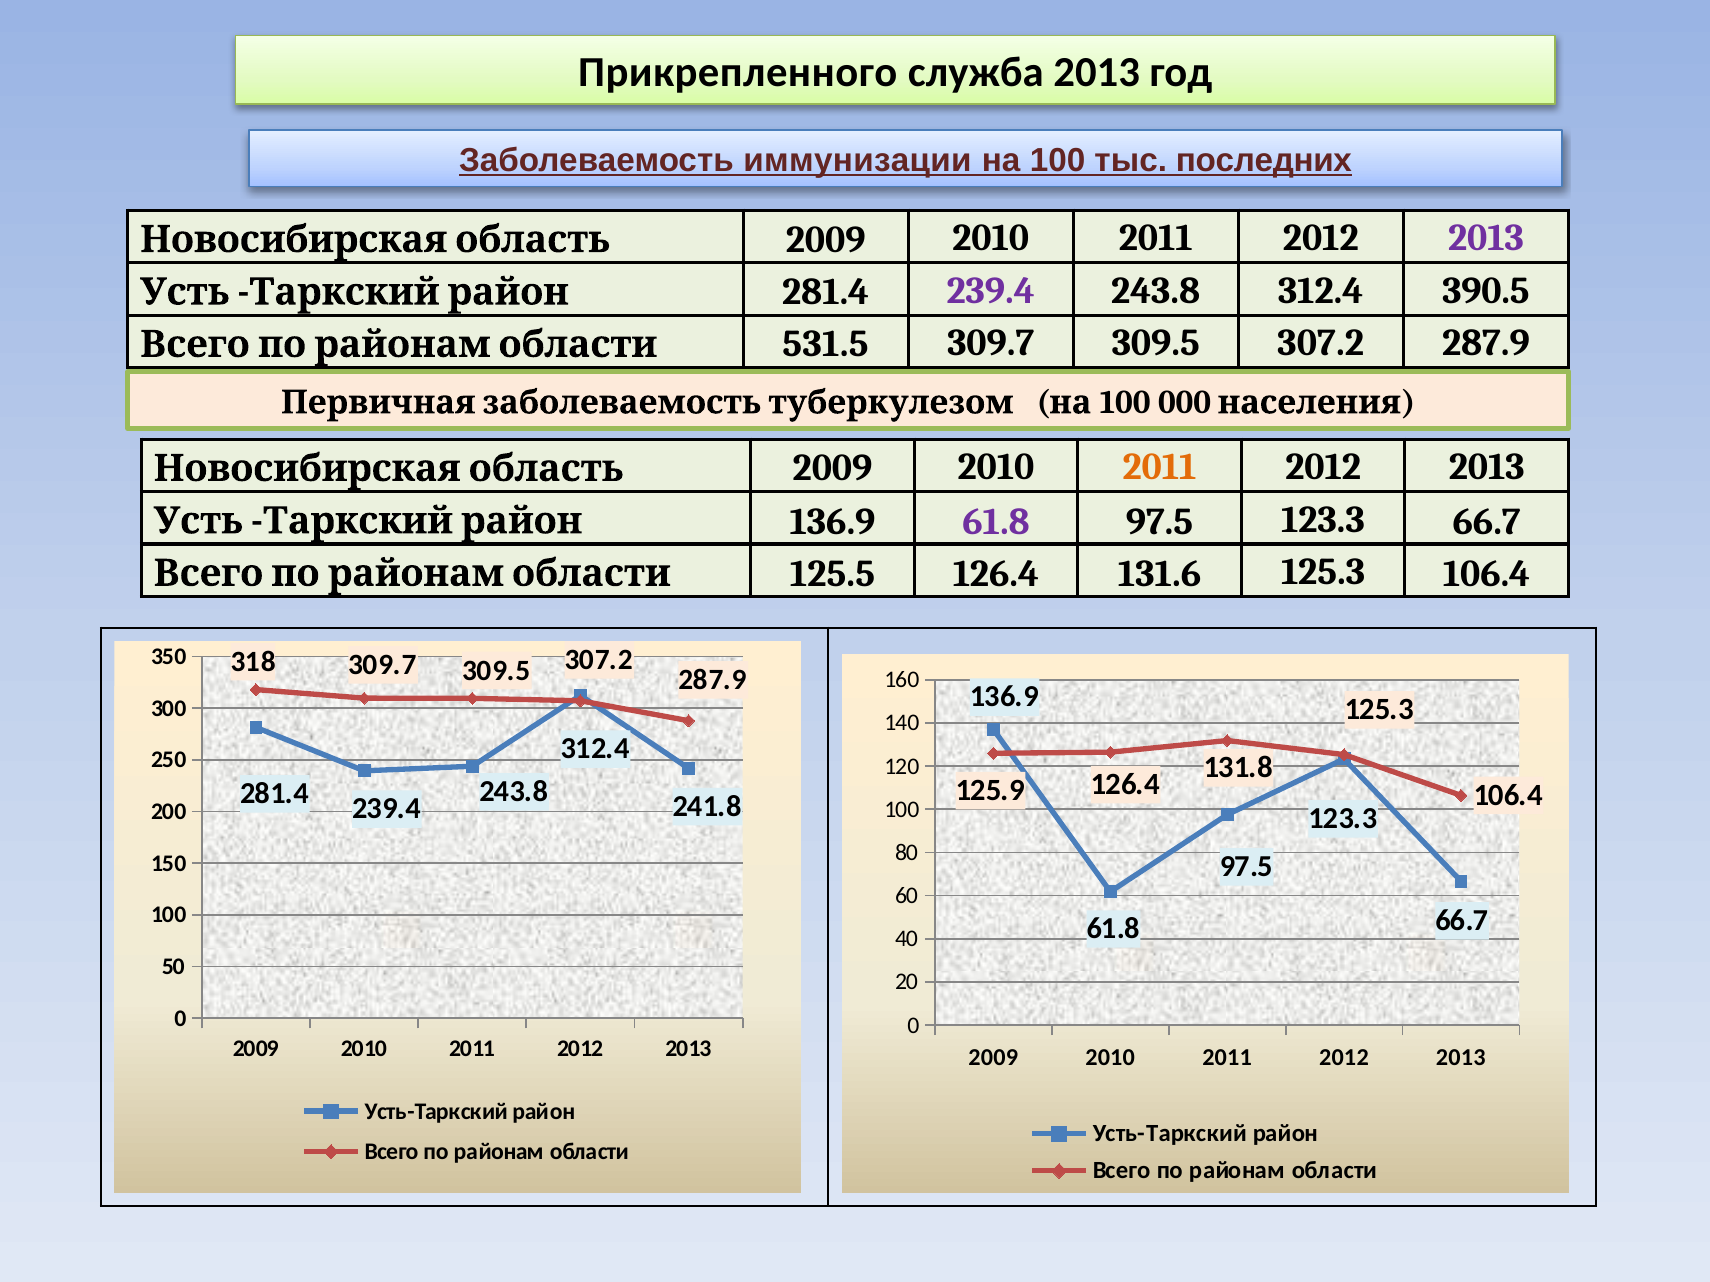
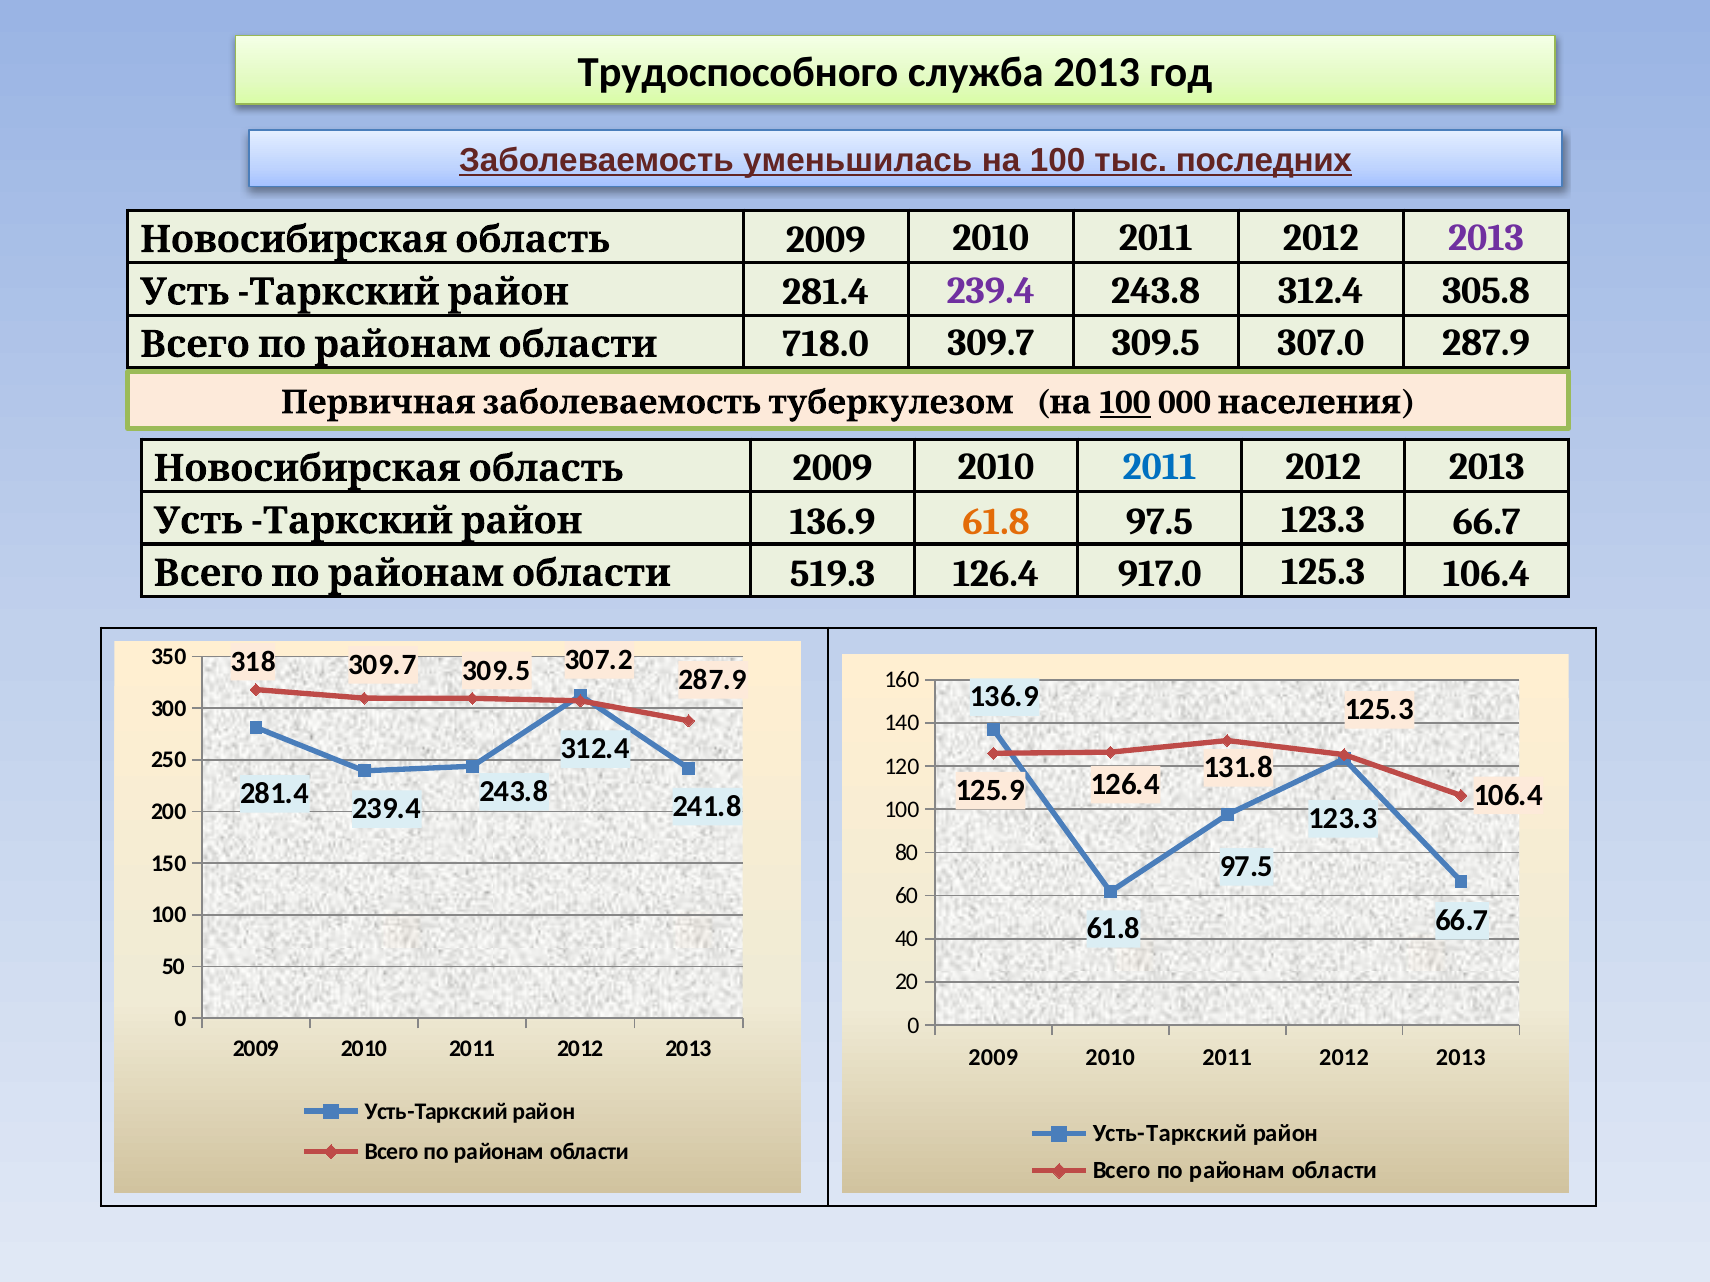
Прикрепленного: Прикрепленного -> Трудоспособного (738, 73)
иммунизации: иммунизации -> уменьшилась (858, 160)
390.5: 390.5 -> 305.8 (1486, 291)
531.5: 531.5 -> 718.0 (826, 345)
307.2: 307.2 -> 307.0 (1321, 343)
100 underline: none -> present (1125, 403)
2011 colour: orange -> blue (1160, 467)
61.8 colour: purple -> orange (996, 522)
125.5: 125.5 -> 519.3 (833, 575)
131.6: 131.6 -> 917.0 (1160, 575)
